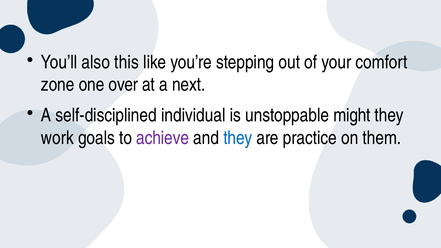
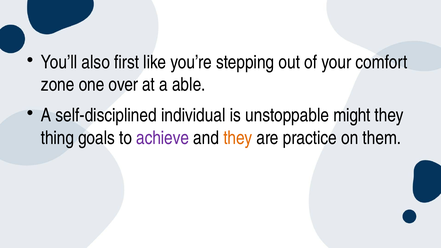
this: this -> first (127, 62)
next: next -> able (189, 85)
work: work -> thing (57, 138)
they colour: blue -> orange (238, 138)
